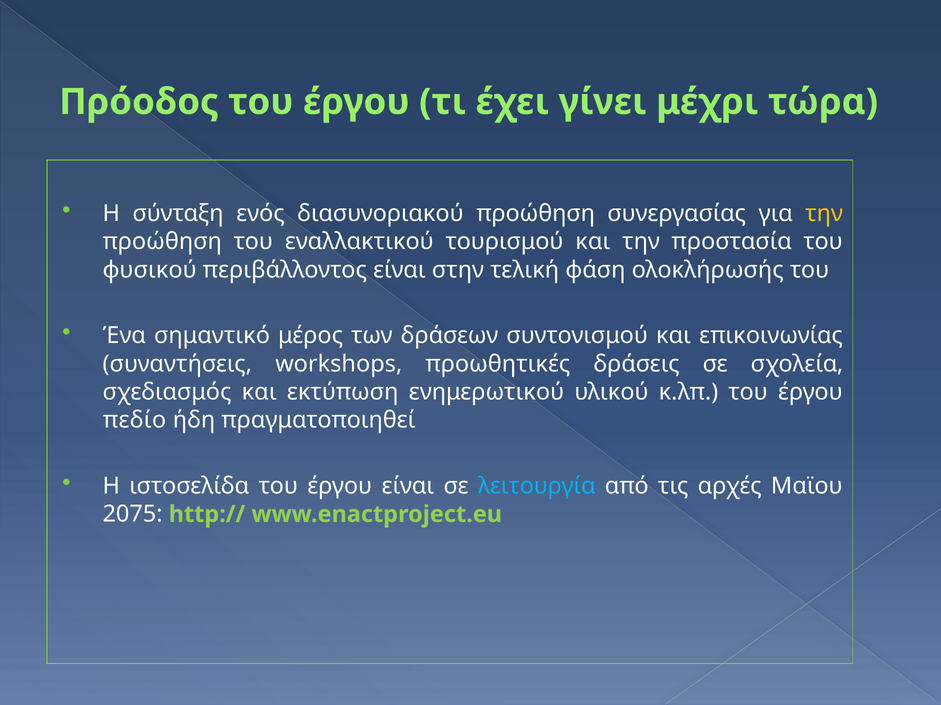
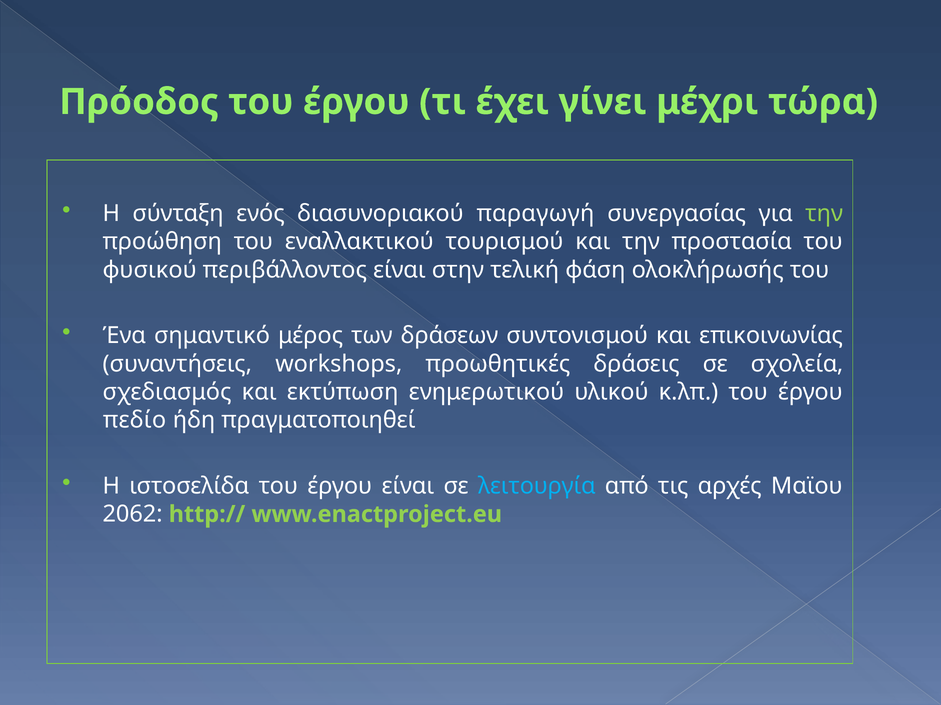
διασυνοριακού προώθηση: προώθηση -> παραγωγή (535, 214)
την colour: yellow -> light green (824, 214)
2075: 2075 -> 2062 (133, 515)
